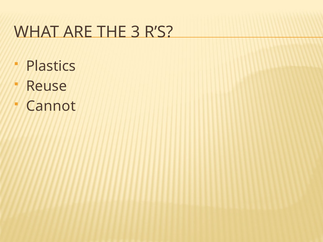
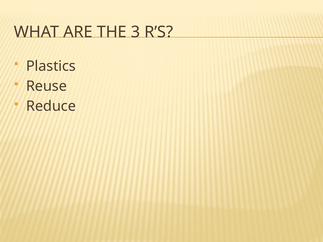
Cannot: Cannot -> Reduce (51, 106)
